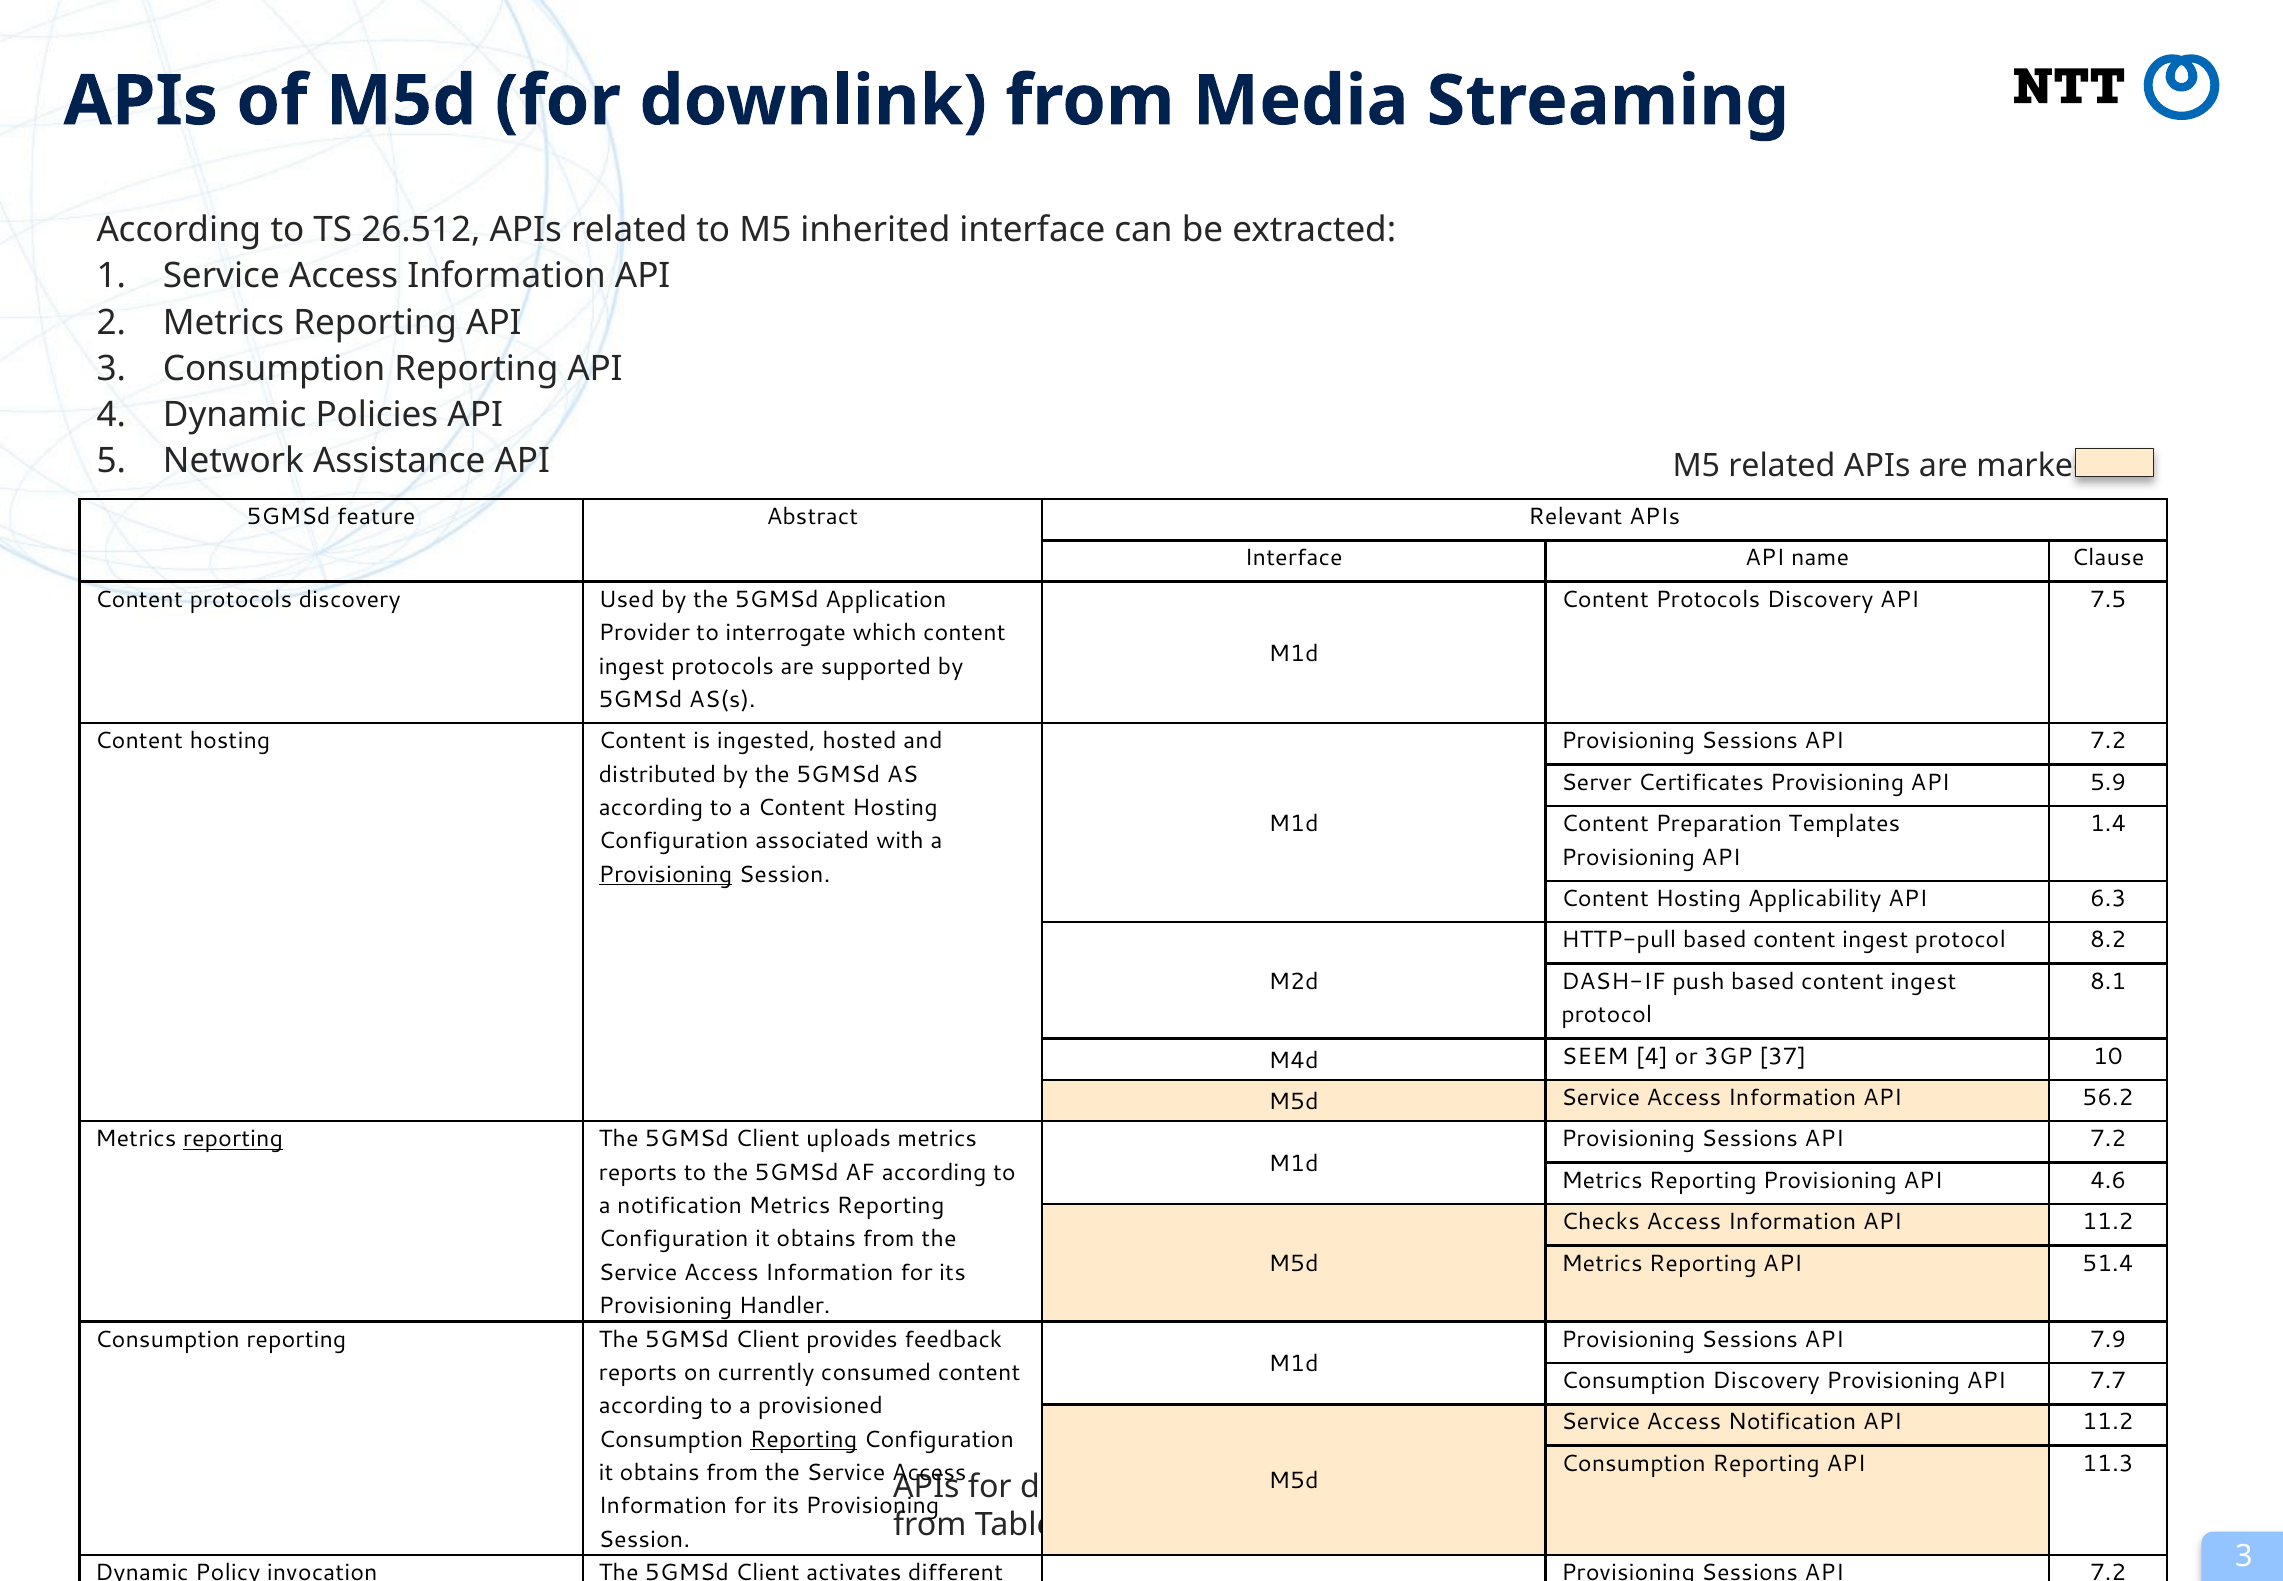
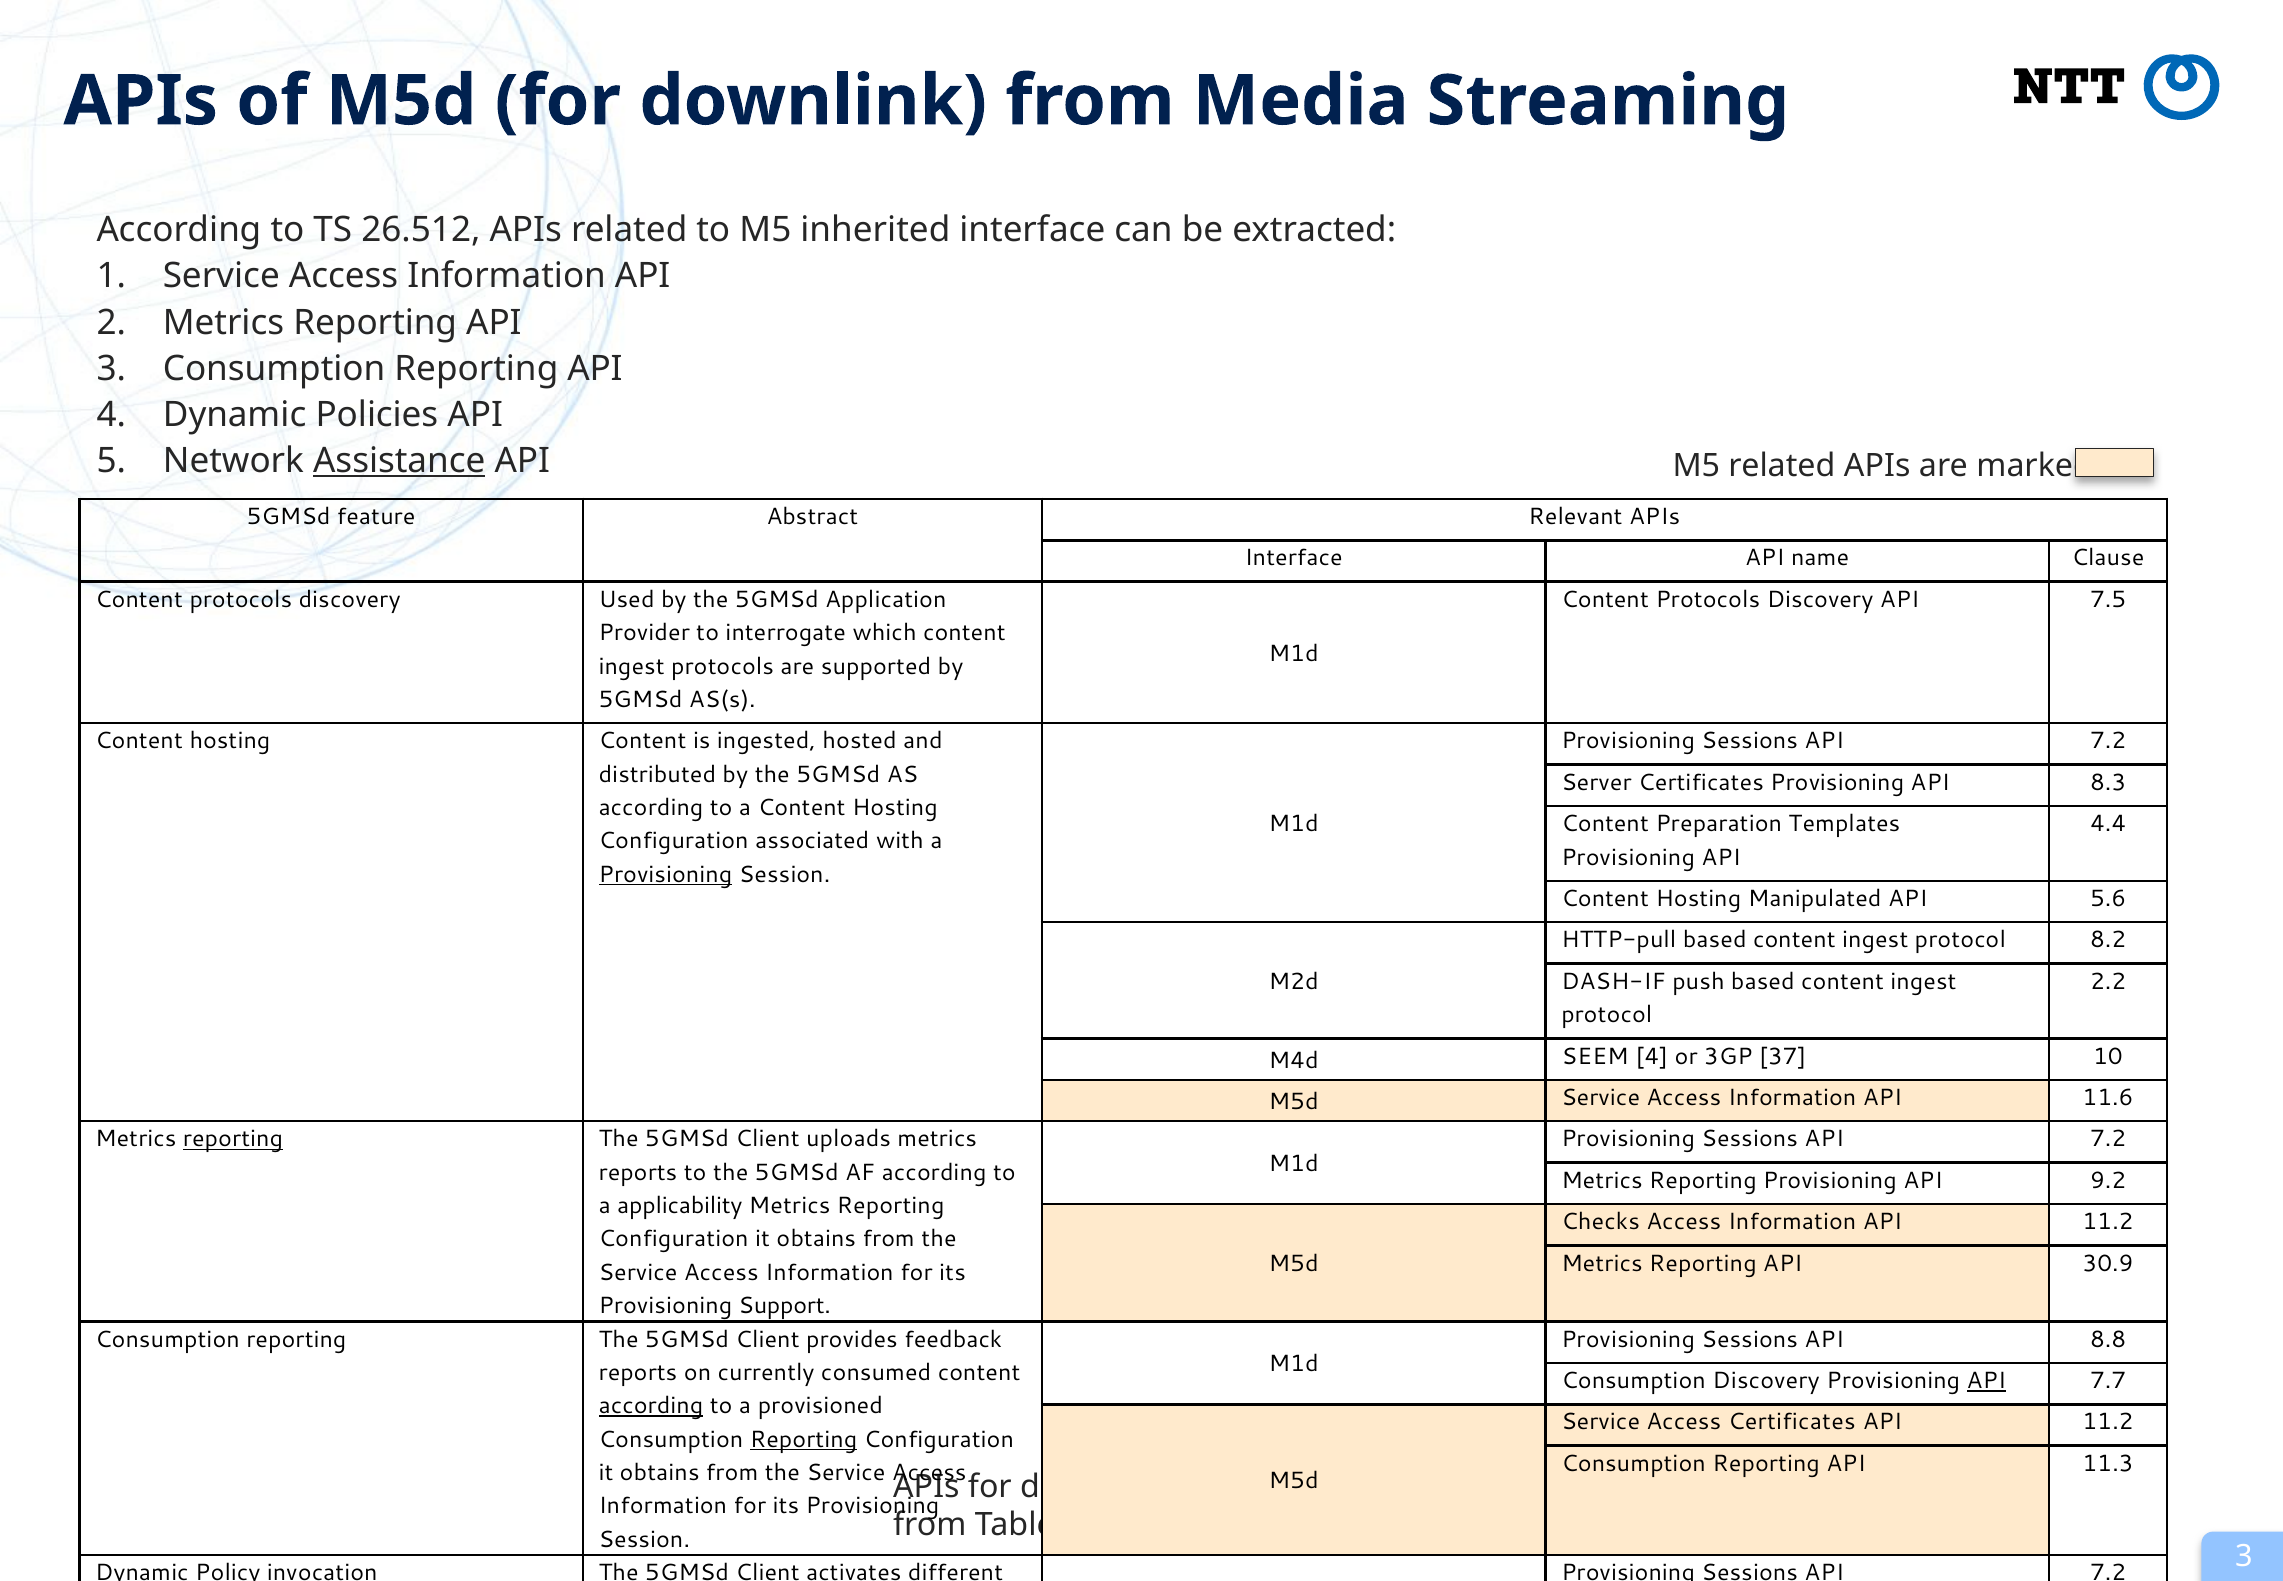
Assistance underline: none -> present (399, 461)
5.9: 5.9 -> 8.3 (2108, 782)
1.4: 1.4 -> 4.4 (2108, 824)
Applicability: Applicability -> Manipulated (1815, 898)
6.3: 6.3 -> 5.6 (2108, 898)
8.1: 8.1 -> 2.2 (2108, 981)
Information API 56.2: 56.2 -> 11.6 (2108, 1097)
4.6: 4.6 -> 9.2 (2108, 1180)
a notification: notification -> applicability (680, 1206)
51.4: 51.4 -> 30.9 (2108, 1263)
Handler: Handler -> Support (785, 1306)
Sessions API 7.9: 7.9 -> 8.8 (2108, 1339)
API underline: none -> present (1986, 1380)
according underline: none -> present (651, 1406)
Access Notification: Notification -> Certificates (1792, 1422)
